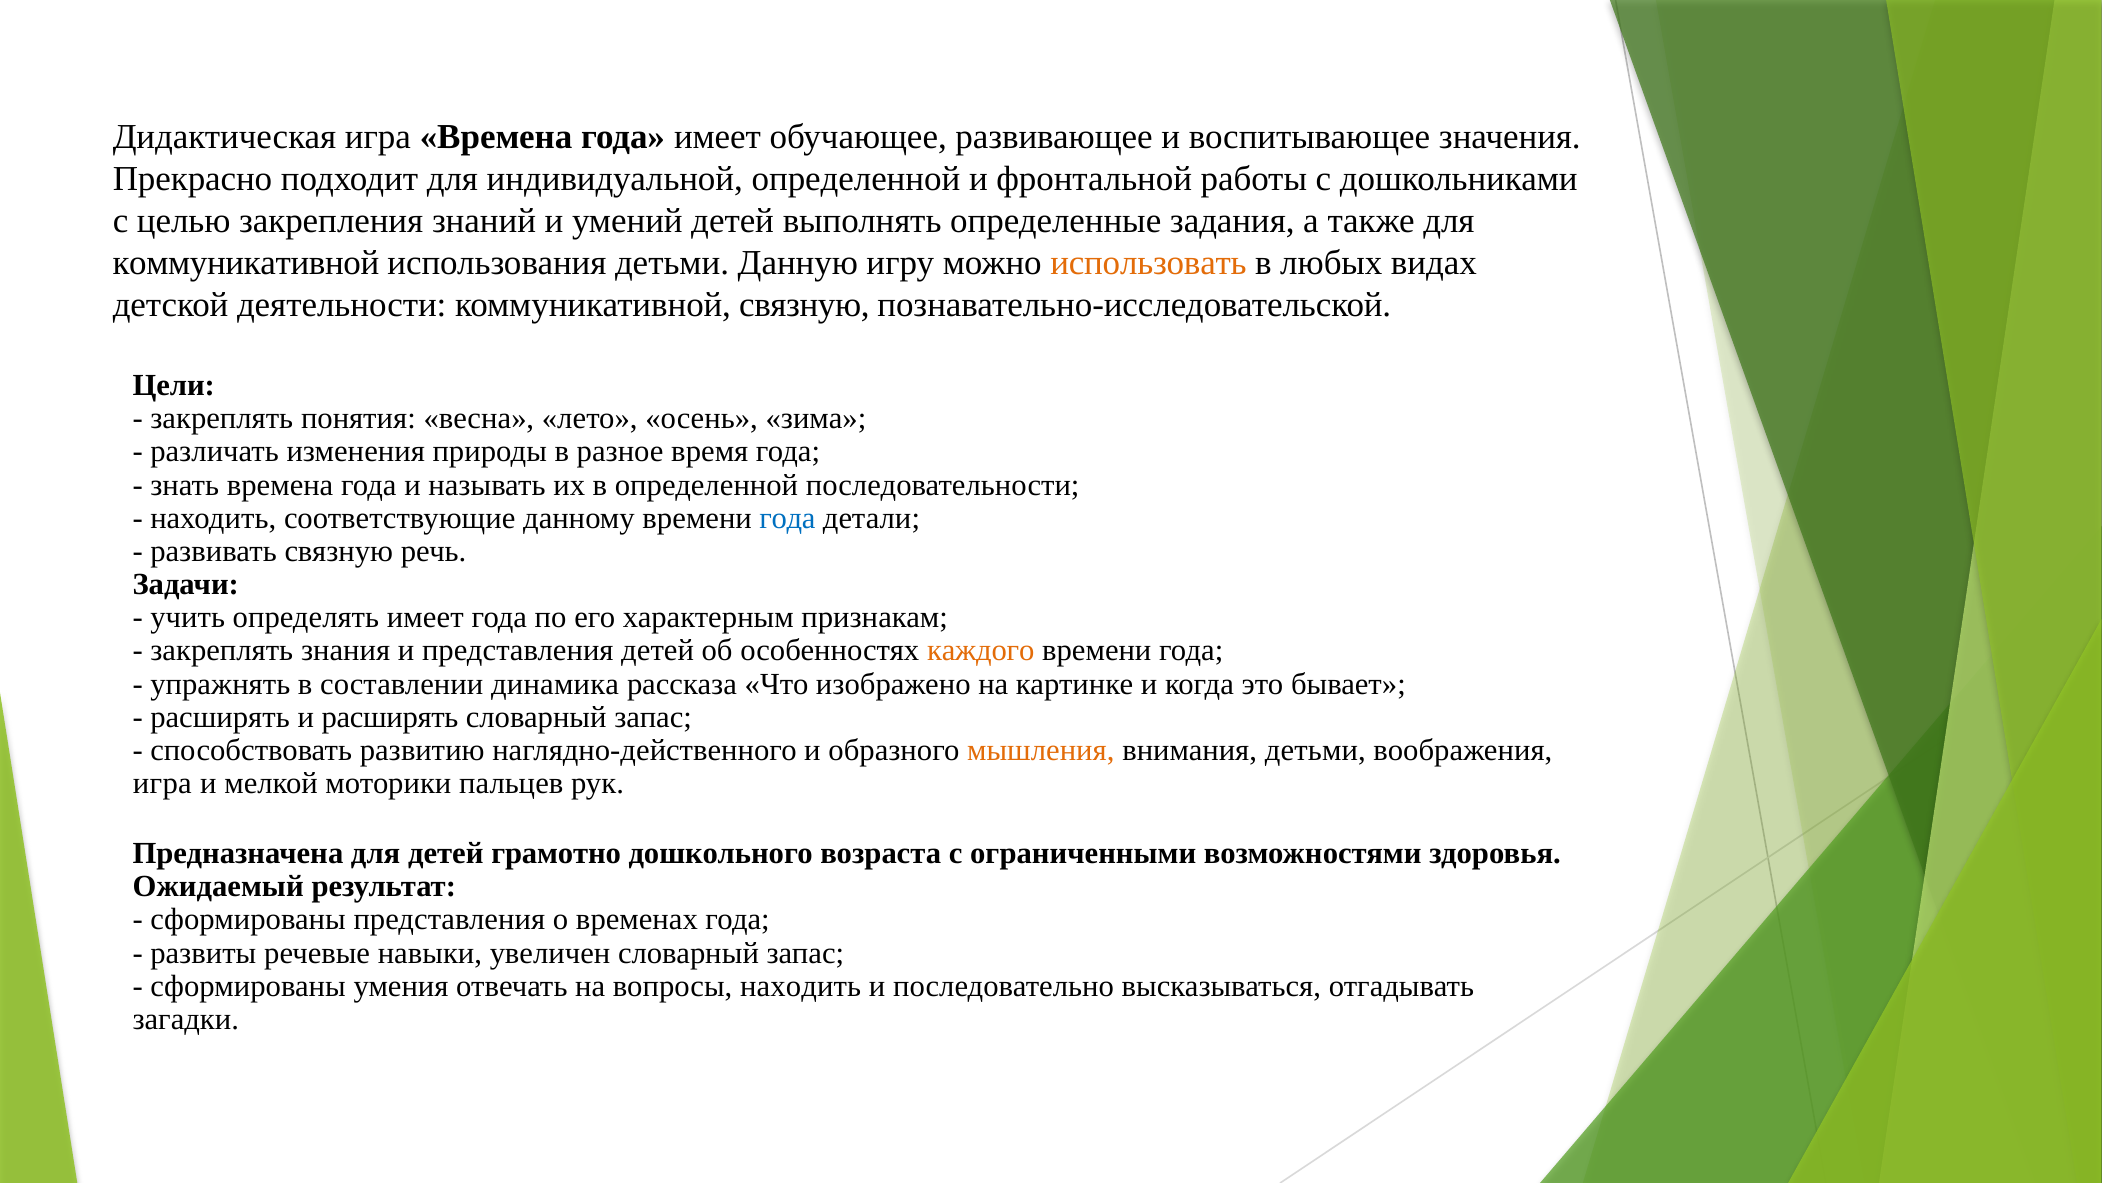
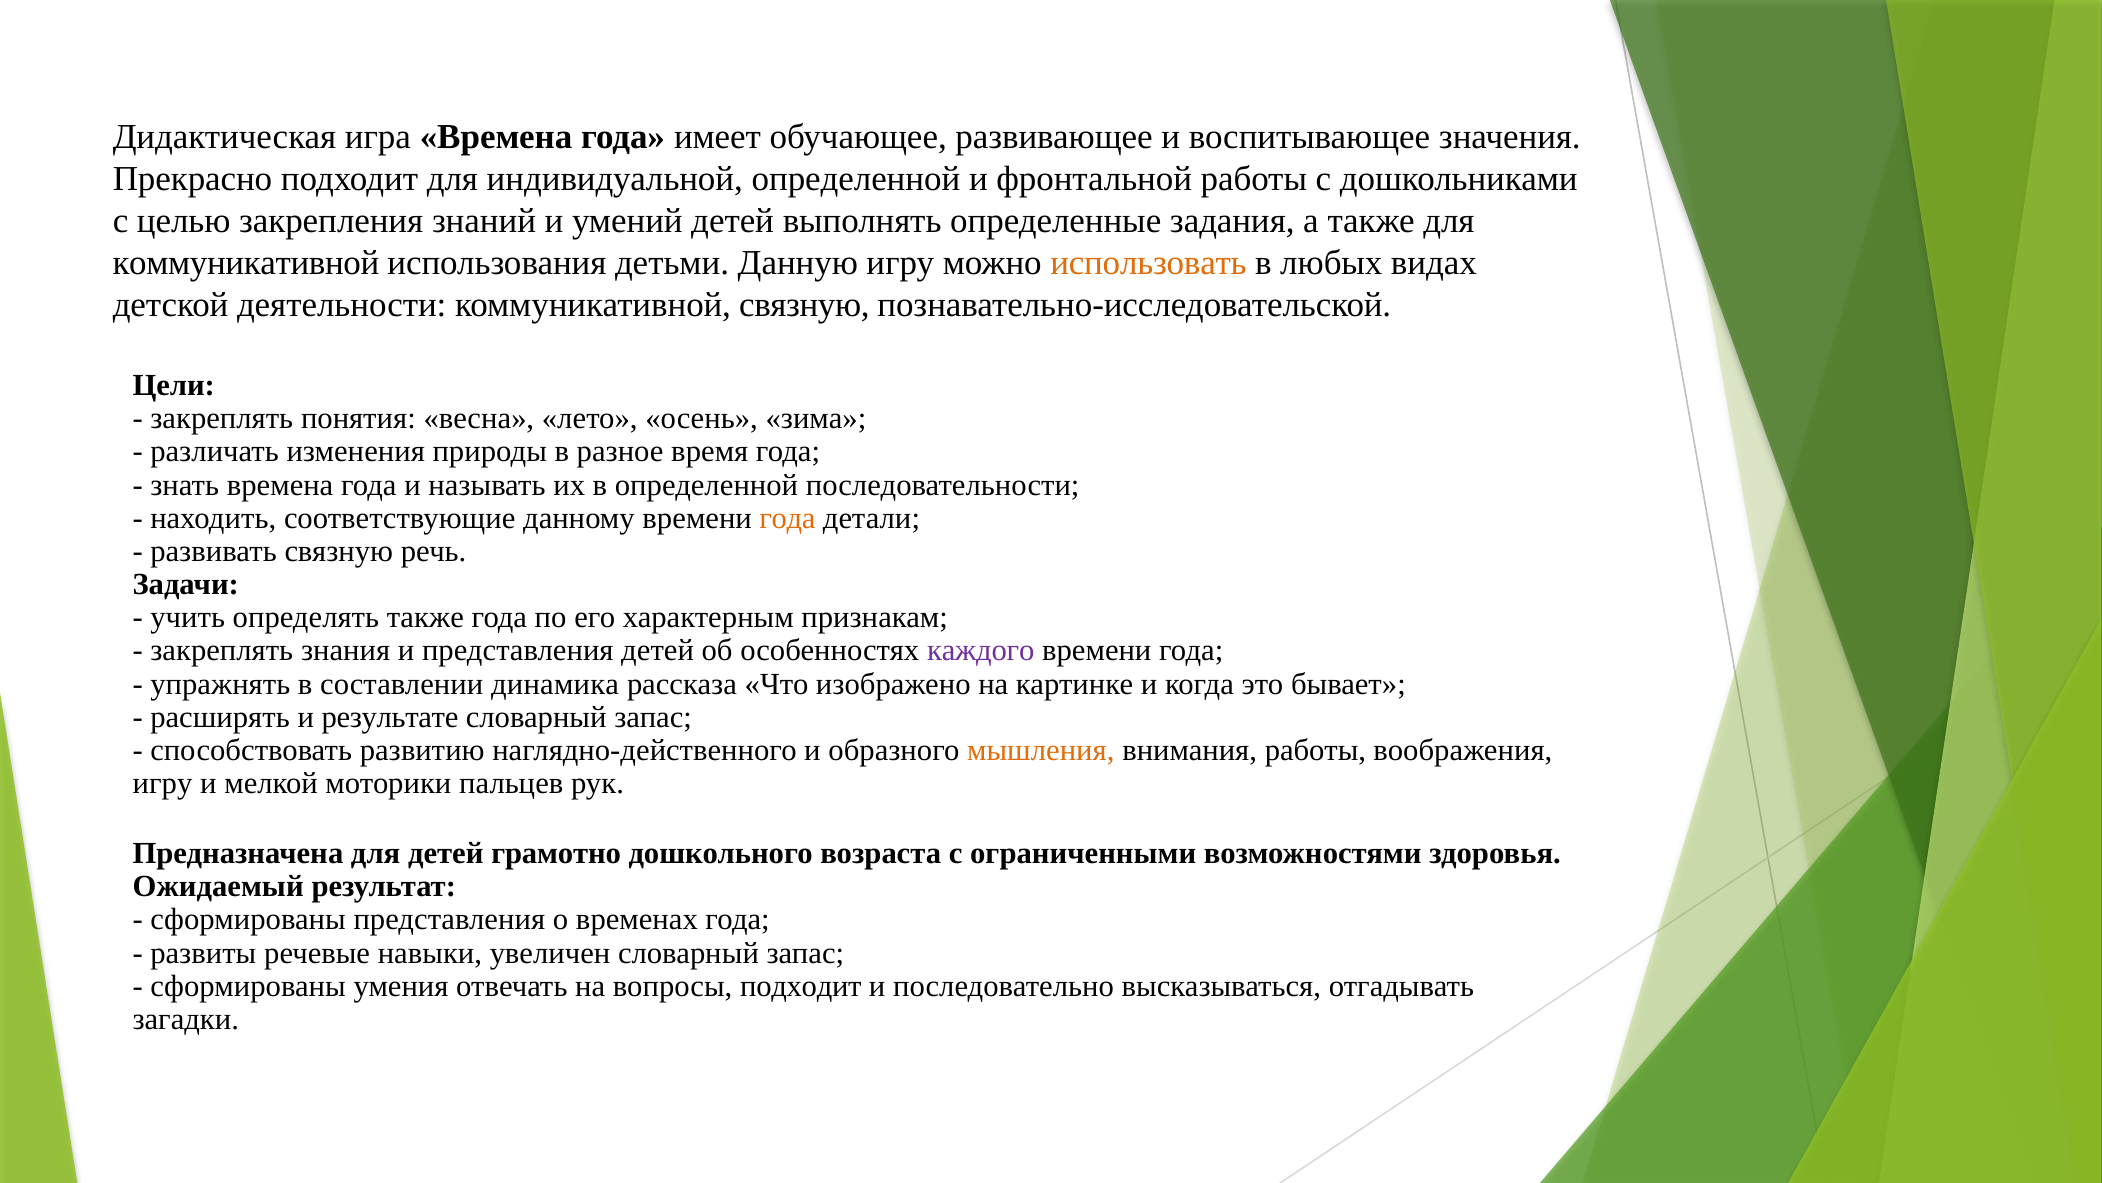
года colour: blue -> orange (787, 518)
определять имеет: имеет -> также (425, 617)
каждого colour: orange -> purple (981, 650)
и расширять: расширять -> результате (390, 717)
внимания детьми: детьми -> работы (1315, 750)
игра: игра -> игру (162, 783)
вопросы находить: находить -> подходит (801, 986)
